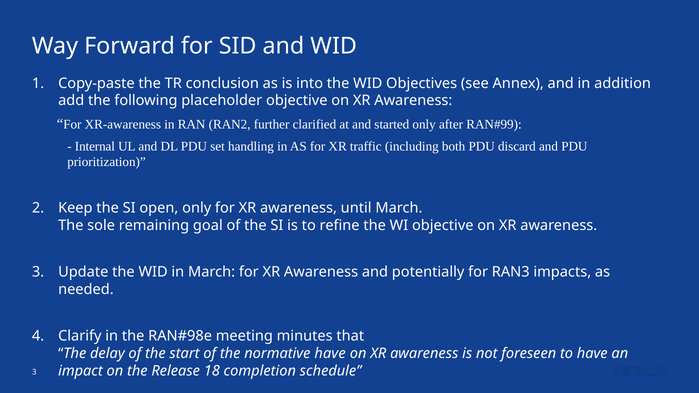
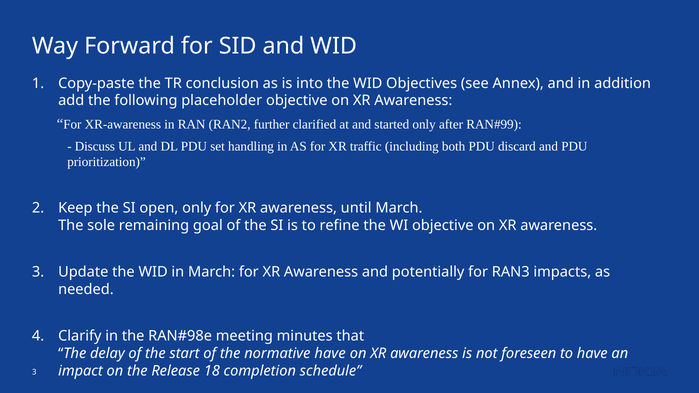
Internal: Internal -> Discuss (95, 146)
